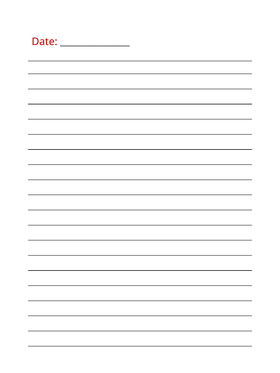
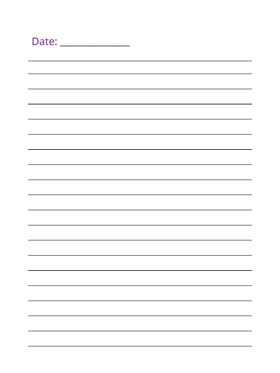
Date colour: red -> purple (45, 42)
